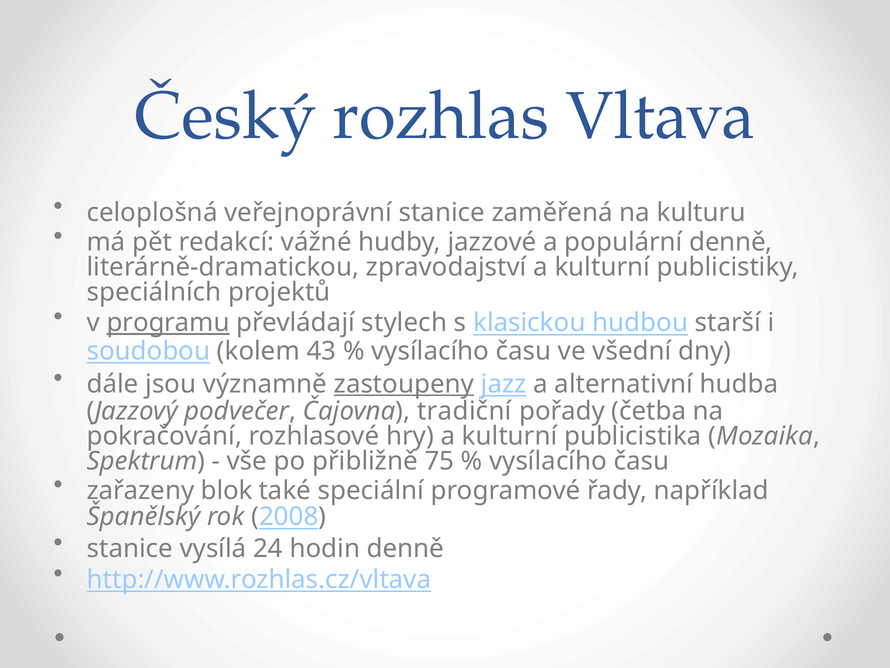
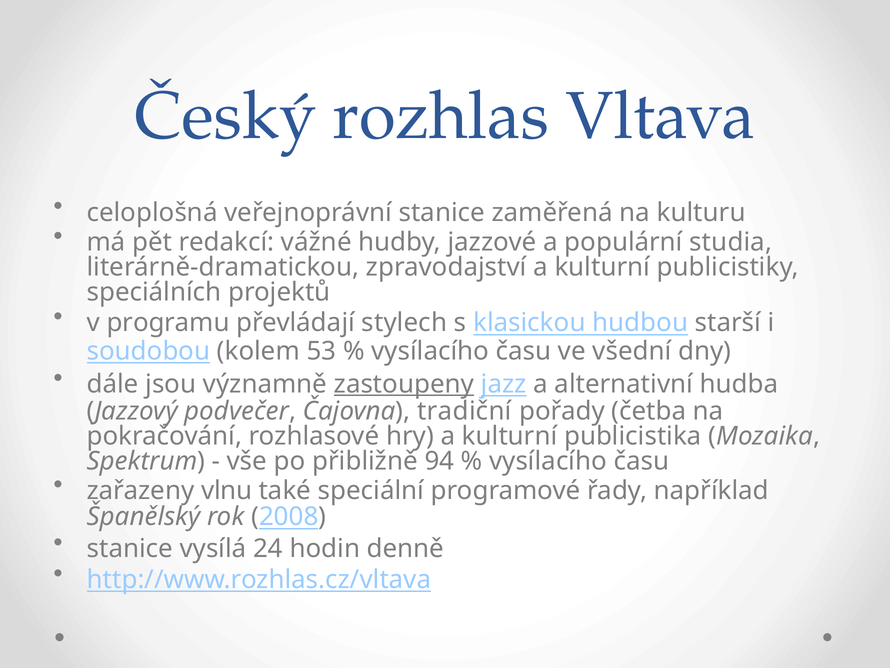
populární denně: denně -> studia (731, 242)
programu underline: present -> none (168, 323)
43: 43 -> 53 (321, 351)
75: 75 -> 94 (439, 461)
blok: blok -> vlnu (227, 490)
